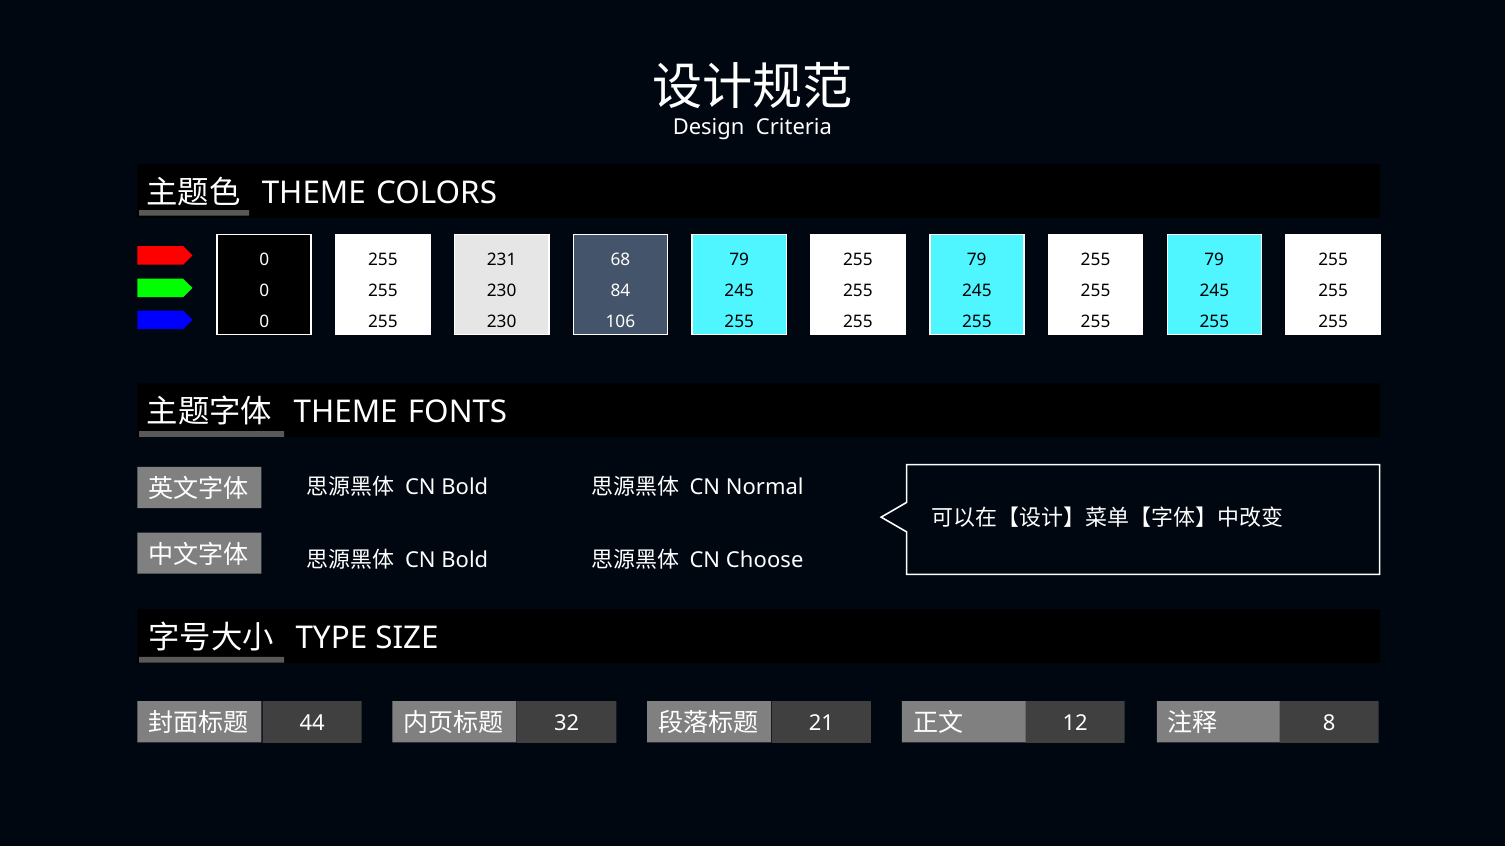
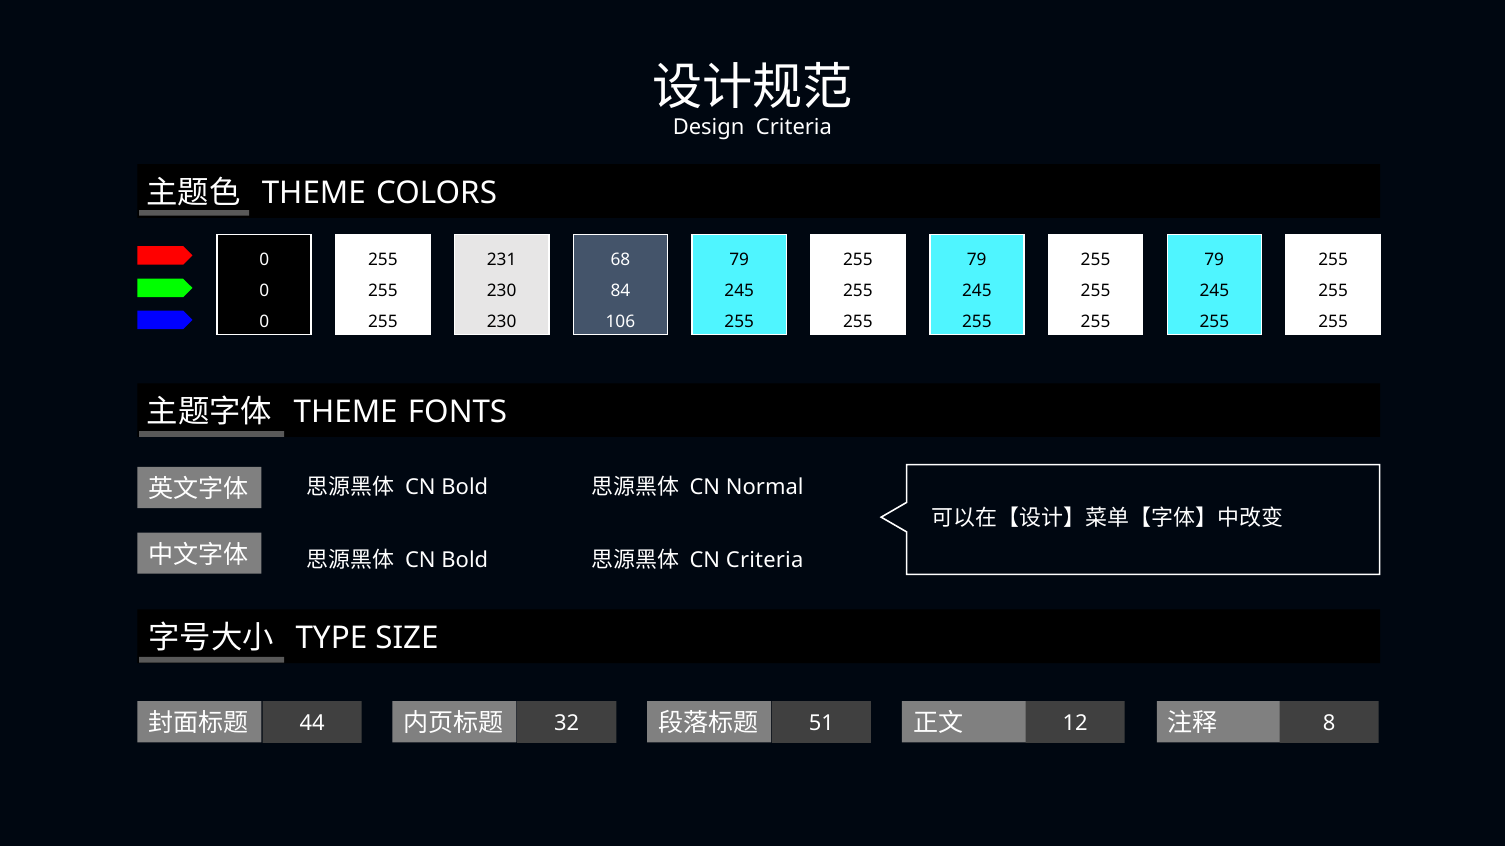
CN Choose: Choose -> Criteria (765, 560)
21: 21 -> 51 (821, 724)
